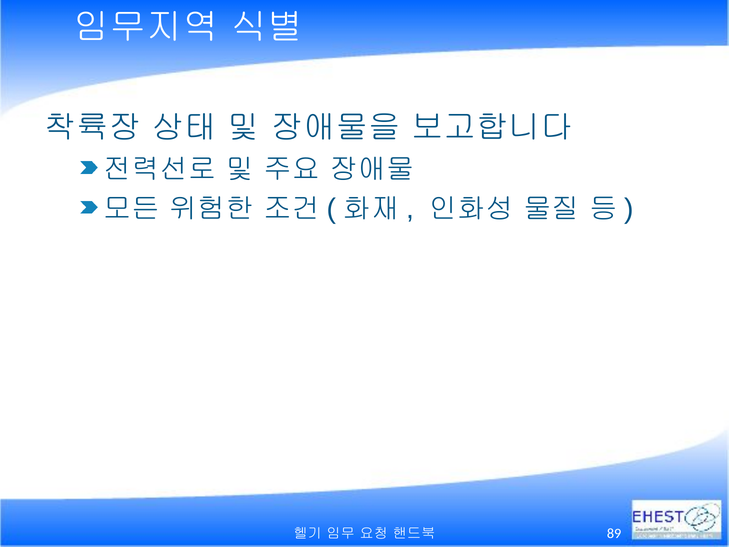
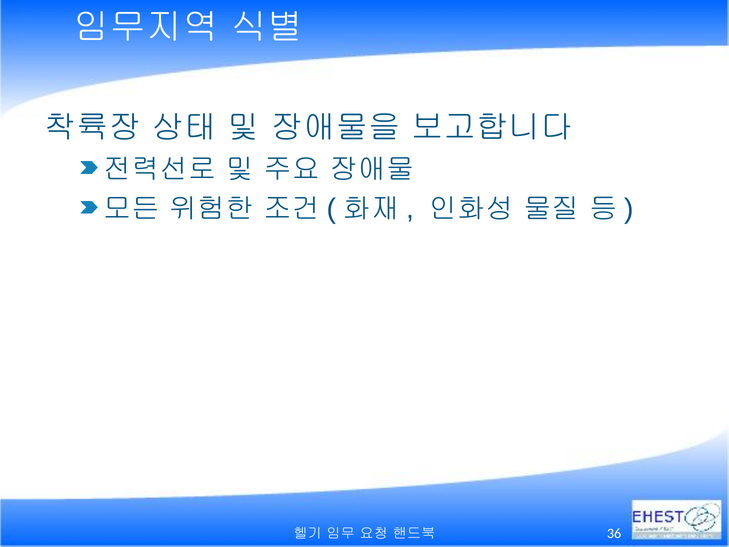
89: 89 -> 36 (614, 533)
